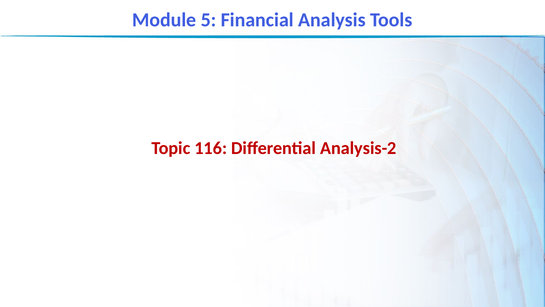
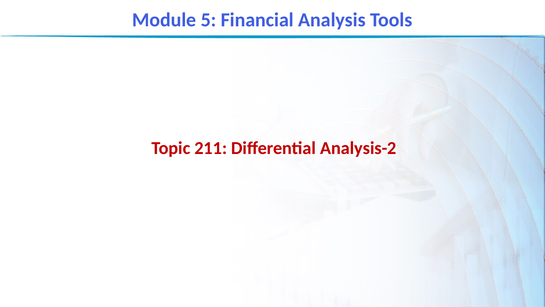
116: 116 -> 211 (211, 148)
